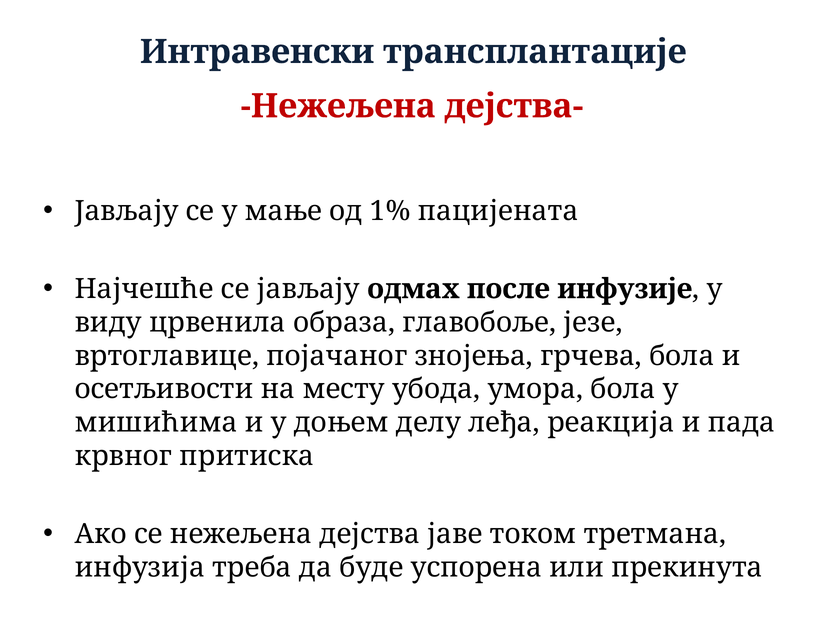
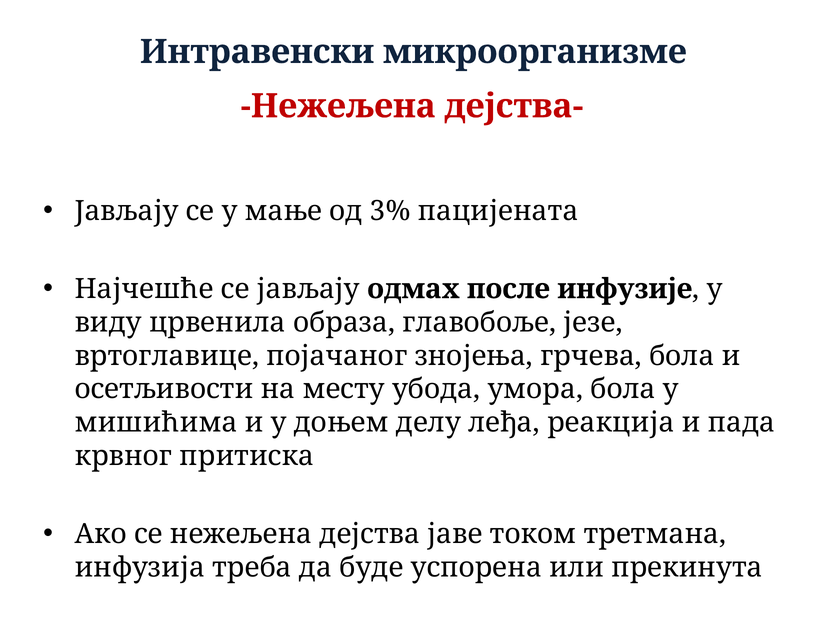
трансплантације: трансплантације -> микроорганизме (535, 52)
1%: 1% -> 3% (390, 211)
